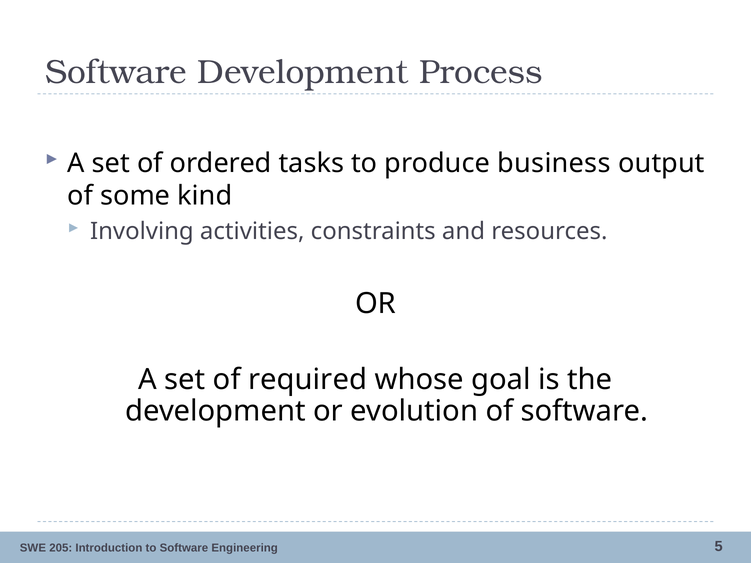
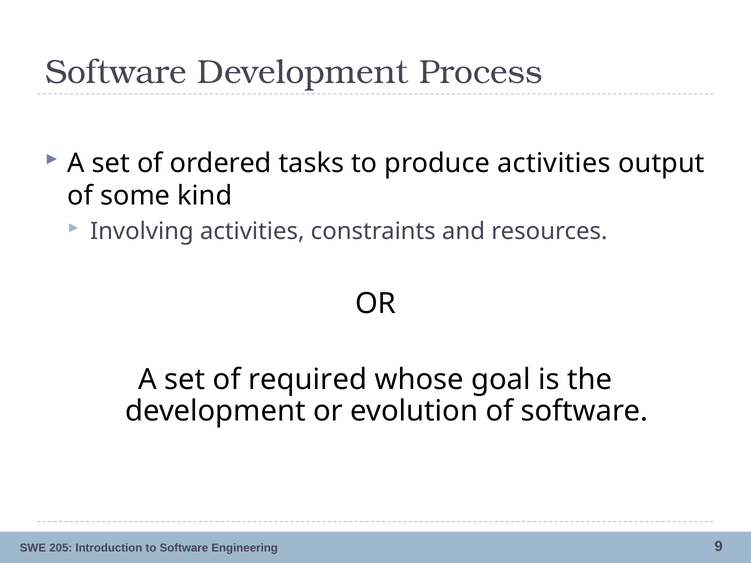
produce business: business -> activities (554, 163)
5: 5 -> 9 (719, 547)
